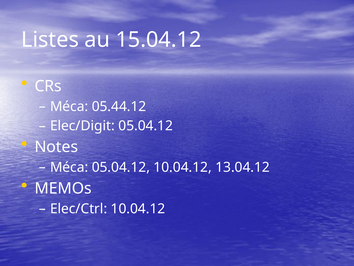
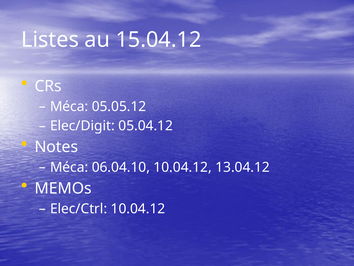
05.44.12: 05.44.12 -> 05.05.12 (119, 106)
Méca 05.04.12: 05.04.12 -> 06.04.10 (121, 167)
